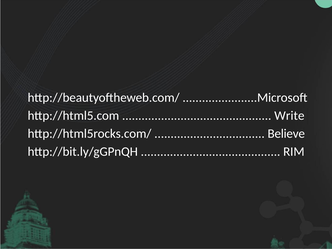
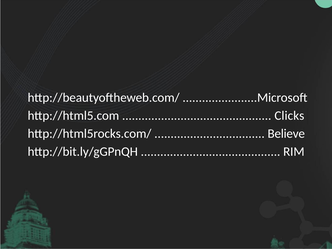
Write: Write -> Clicks (289, 116)
